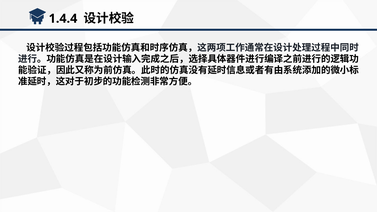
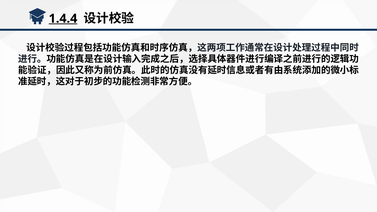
1.4.4 underline: none -> present (63, 19)
